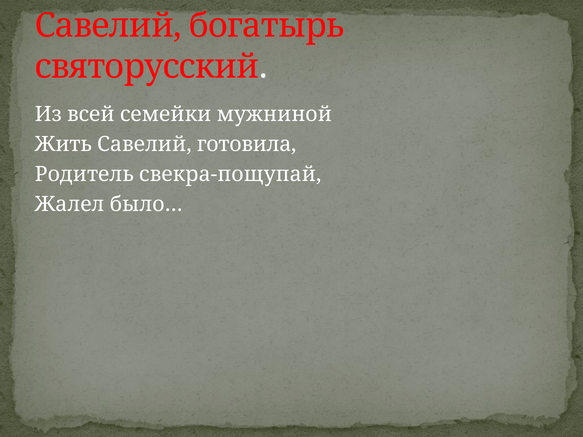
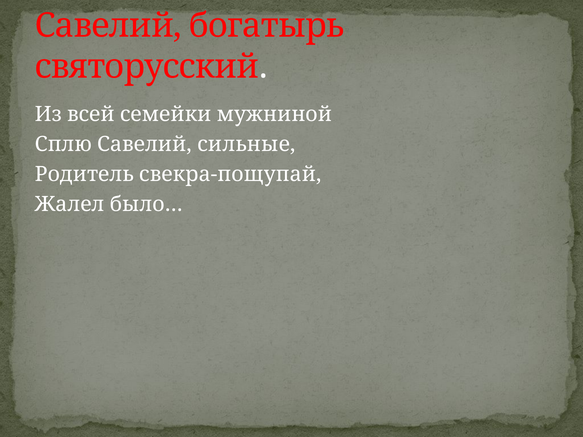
Жить: Жить -> Сплю (63, 144)
готовила: готовила -> сильные (246, 144)
